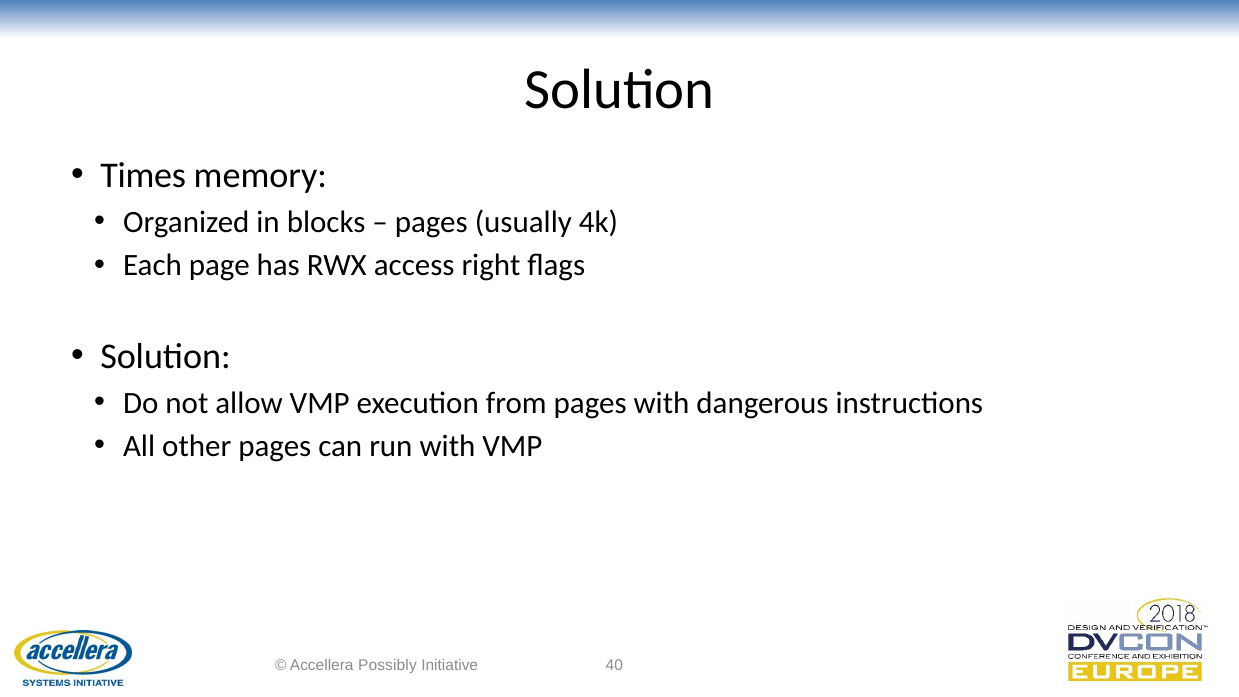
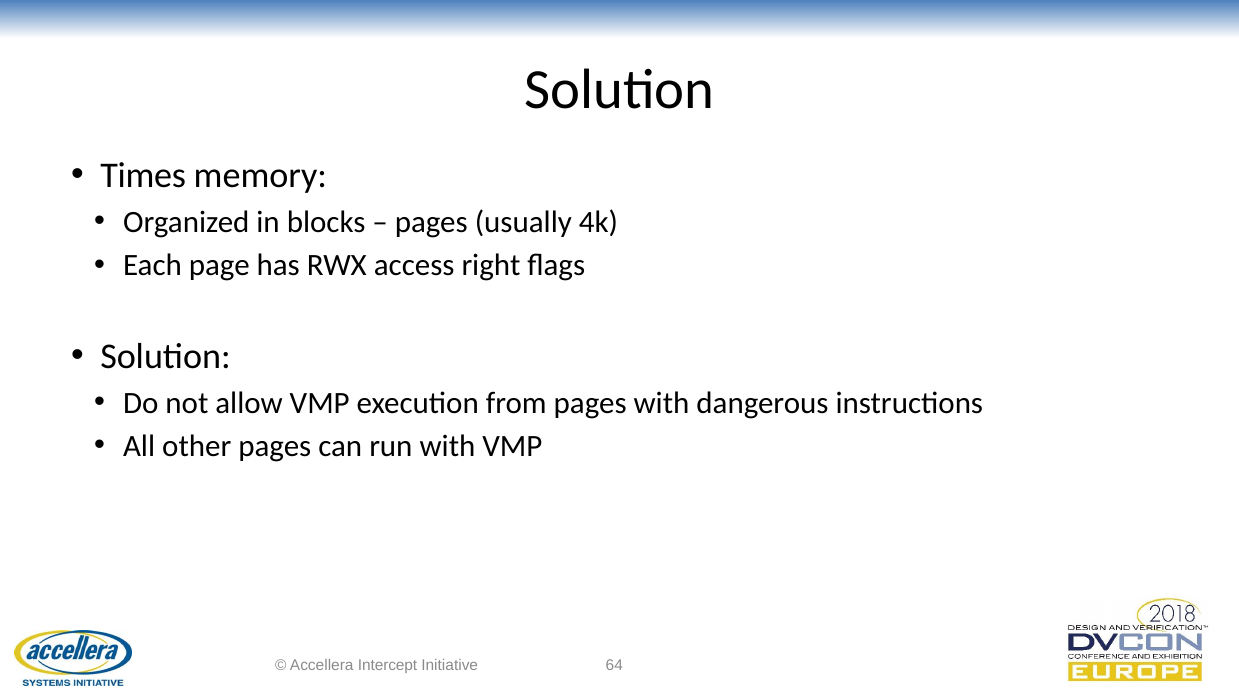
Possibly: Possibly -> Intercept (388, 666)
40: 40 -> 64 (614, 666)
